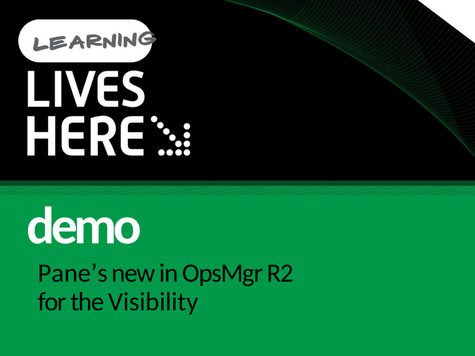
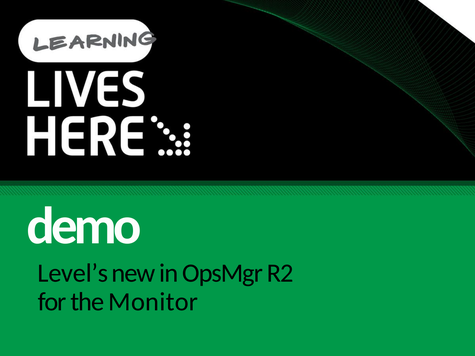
Pane’s: Pane’s -> Level’s (73, 273)
Visibility: Visibility -> Monitor (153, 302)
